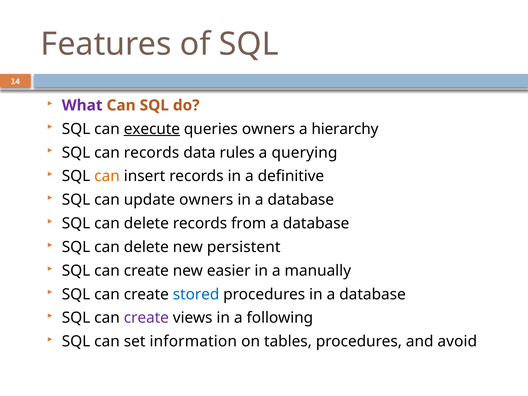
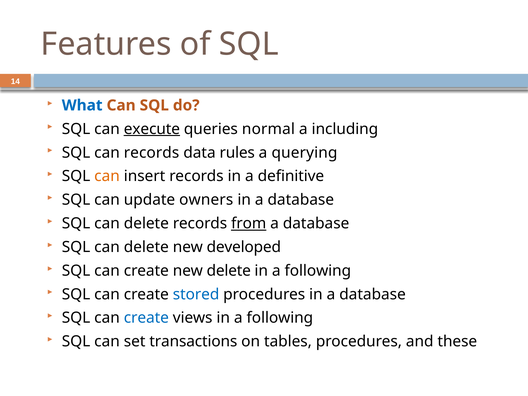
What colour: purple -> blue (82, 105)
queries owners: owners -> normal (268, 129)
hierarchy: hierarchy -> including (345, 129)
from underline: none -> present (249, 223)
persistent: persistent -> developed (244, 247)
new easier: easier -> delete (229, 271)
manually: manually -> following (318, 271)
create colour: purple -> blue (146, 318)
information: information -> transactions (193, 342)
avoid: avoid -> these (457, 342)
